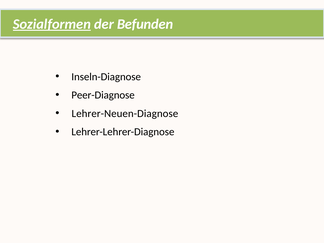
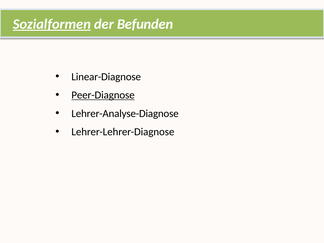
Inseln-Diagnose: Inseln-Diagnose -> Linear-Diagnose (106, 77)
Peer-Diagnose underline: none -> present (103, 95)
Lehrer-Neuen-Diagnose: Lehrer-Neuen-Diagnose -> Lehrer-Analyse-Diagnose (125, 113)
